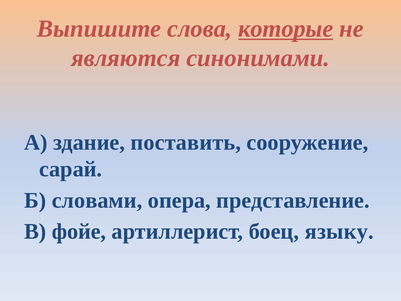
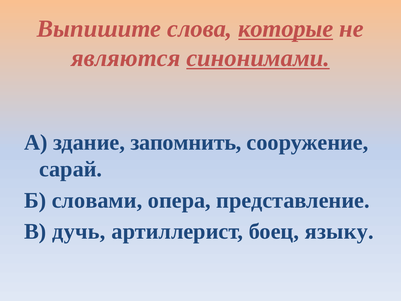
синонимами underline: none -> present (258, 58)
поставить: поставить -> запомнить (186, 142)
фойе: фойе -> дучь (79, 231)
